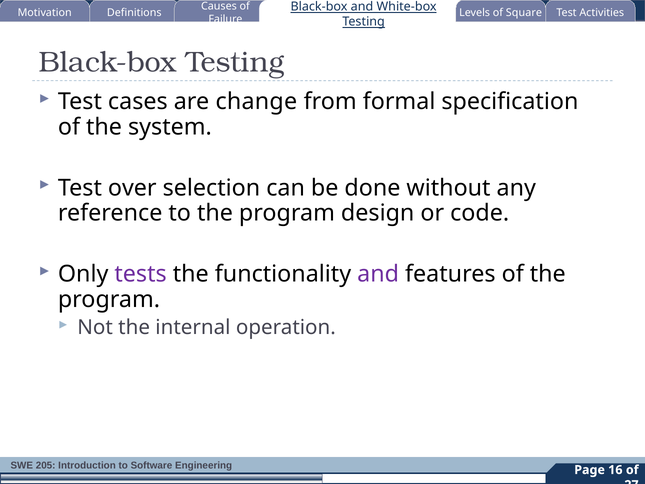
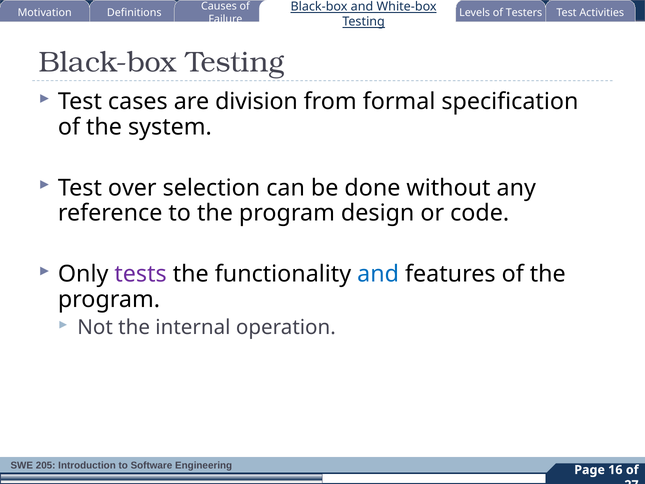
Square: Square -> Testers (524, 13)
change: change -> division (257, 102)
and colour: purple -> blue (378, 274)
